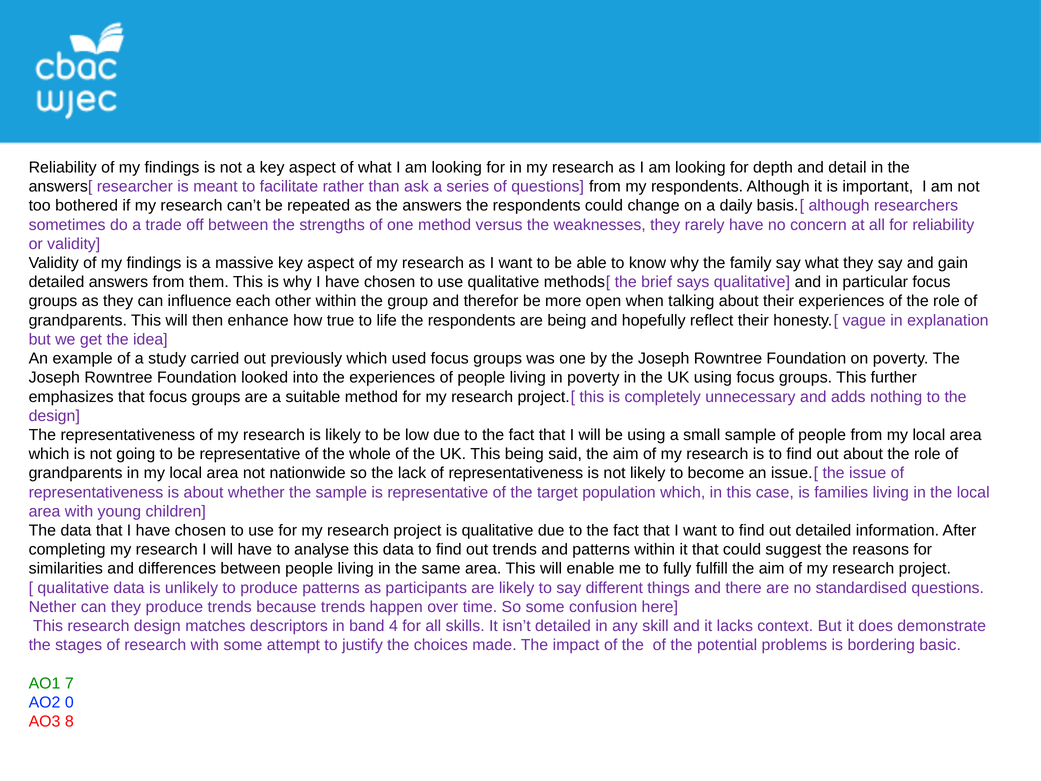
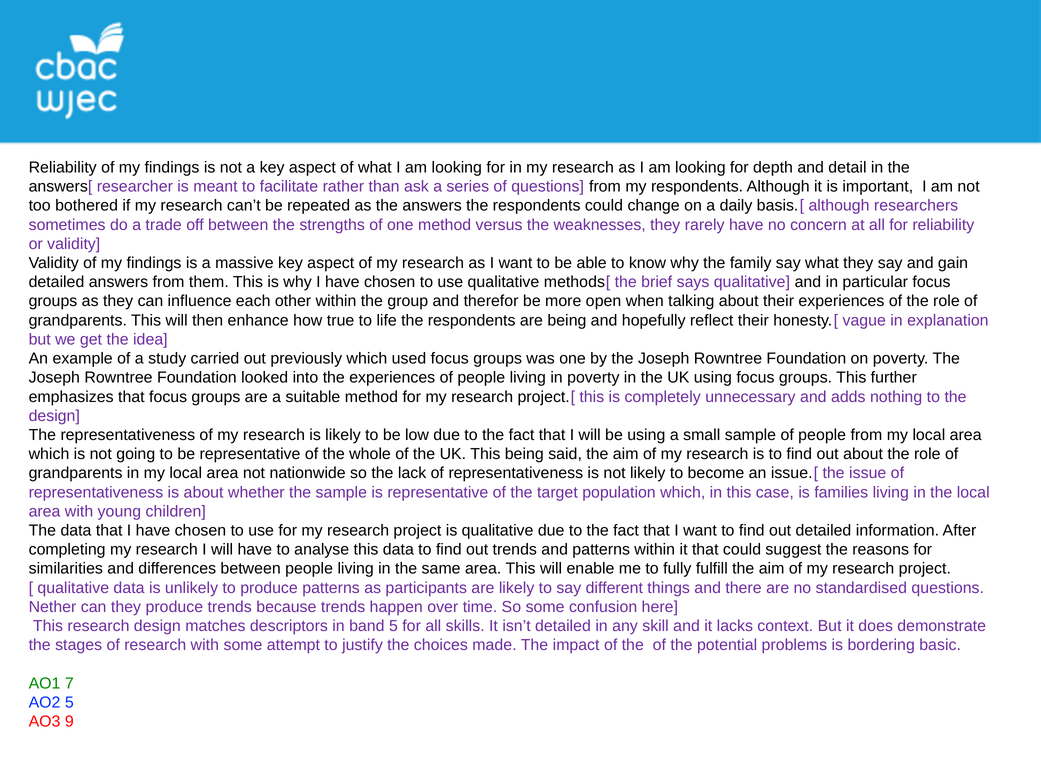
band 4: 4 -> 5 (393, 626)
AO2 0: 0 -> 5 (69, 702)
8: 8 -> 9 (69, 721)
